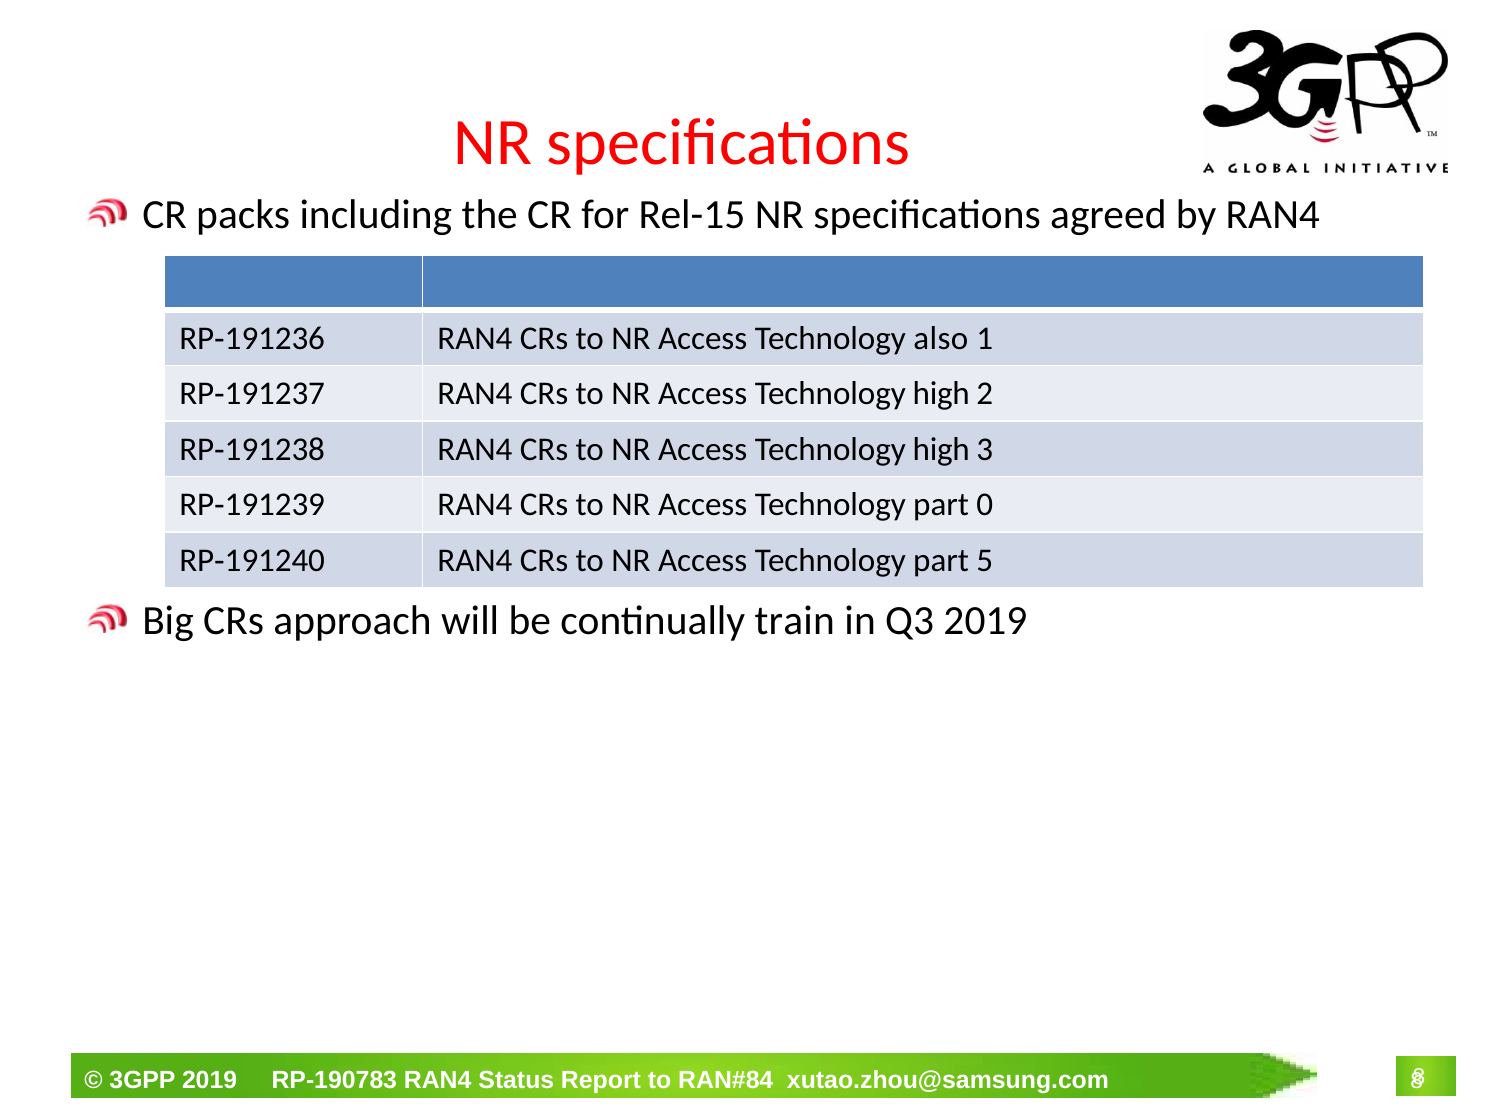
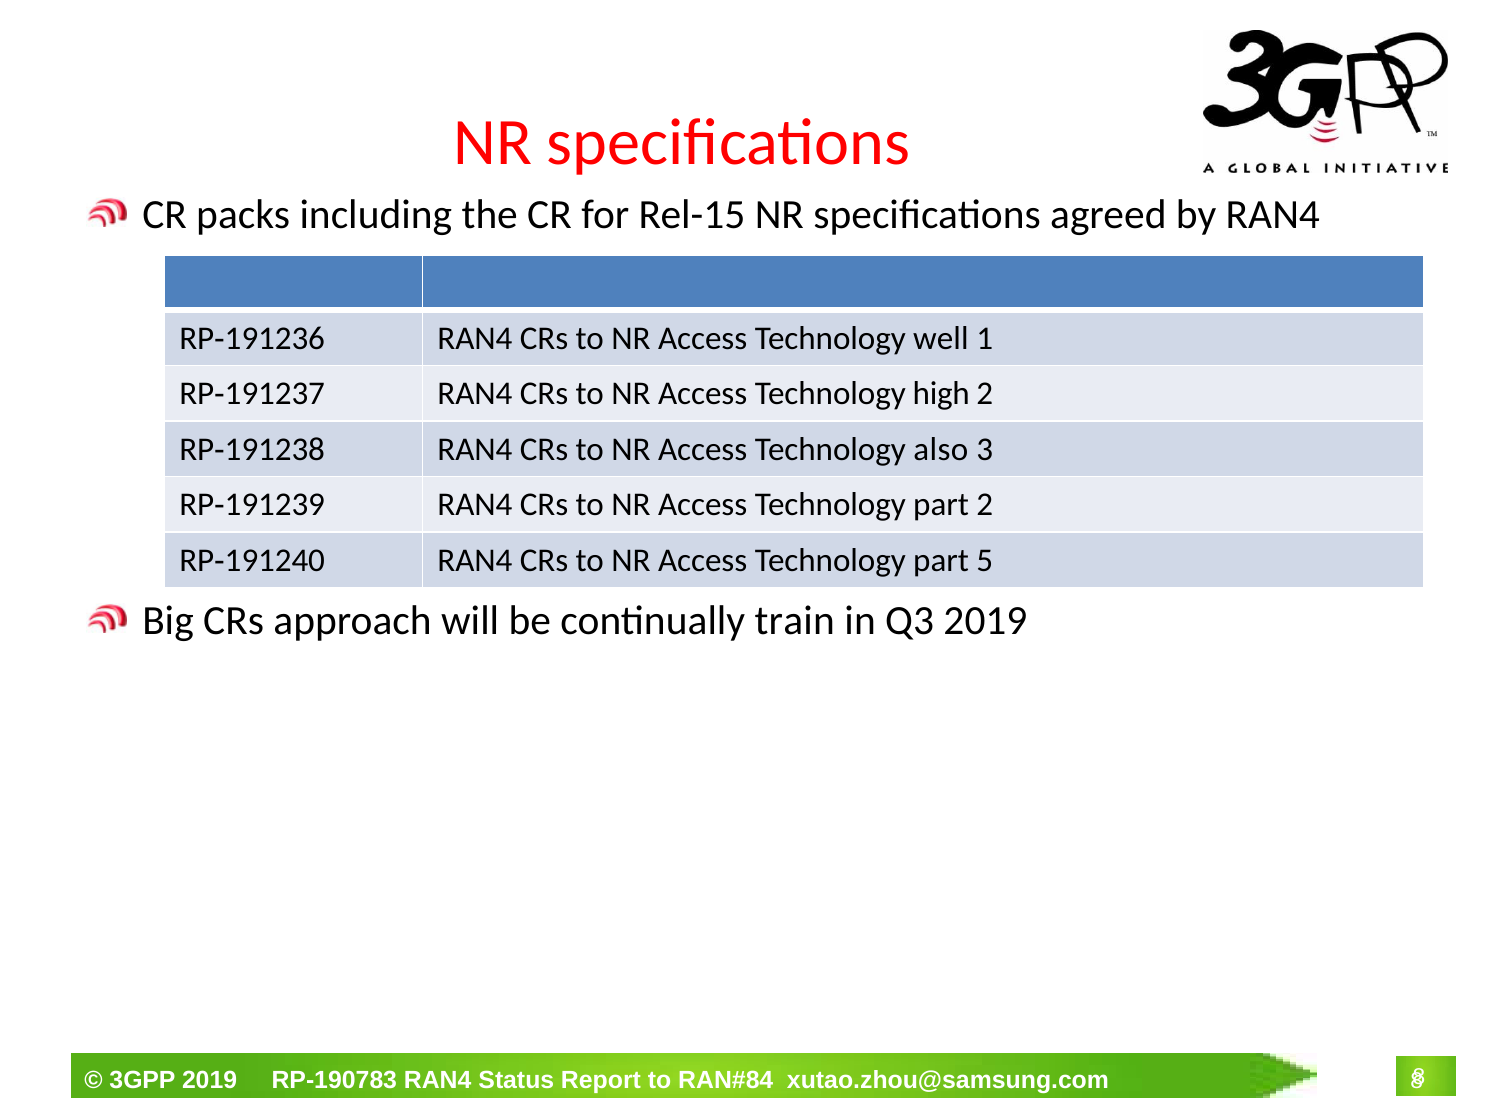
also: also -> well (941, 338)
high: high -> also (941, 449)
part 0: 0 -> 2 (985, 504)
